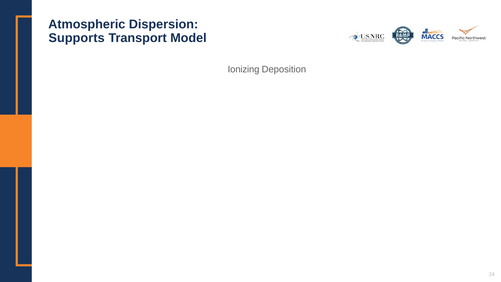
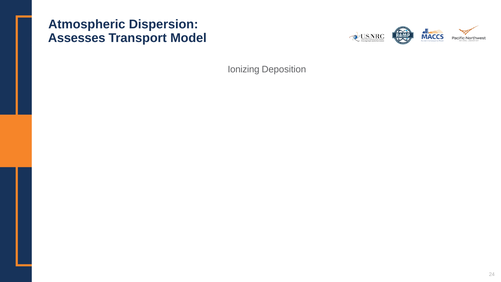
Supports: Supports -> Assesses (77, 38)
